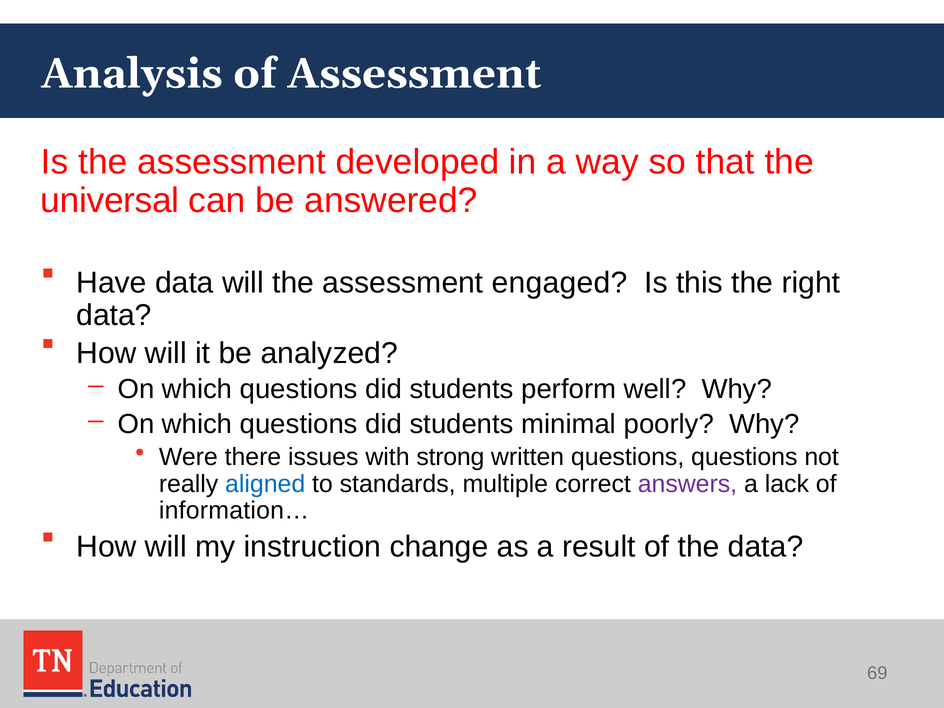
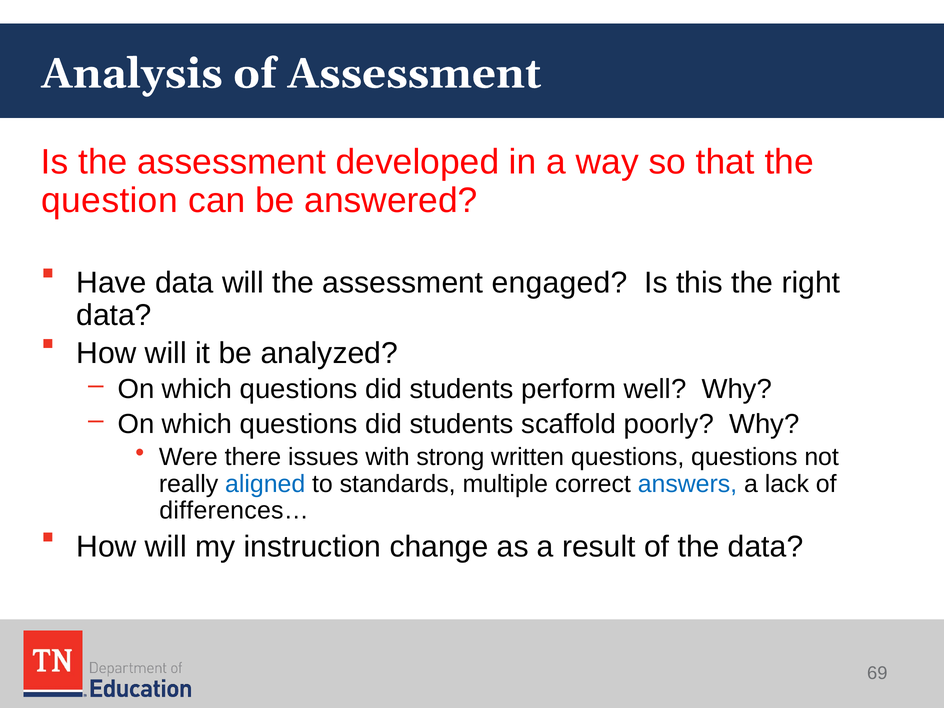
universal: universal -> question (110, 200)
minimal: minimal -> scaffold (569, 424)
answers colour: purple -> blue (687, 484)
information…: information… -> differences… (234, 511)
